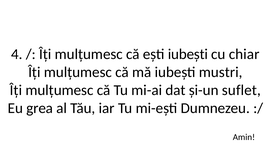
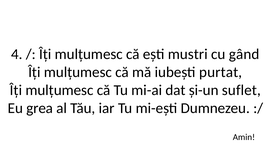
ești iubești: iubești -> mustri (188, 54)
chiar: chiar -> gând (244, 54)
mustri: mustri -> purtat (221, 72)
